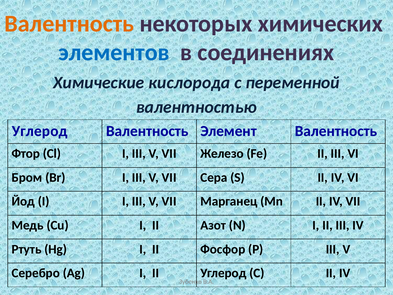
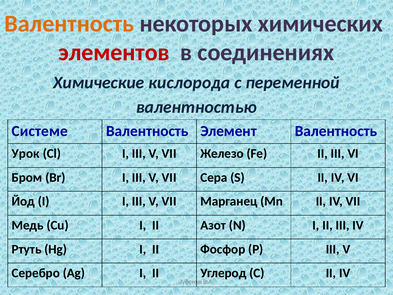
элементов colour: blue -> red (114, 52)
Углерод: Углерод -> Системе (40, 131)
Фтор: Фтор -> Урок (26, 153)
